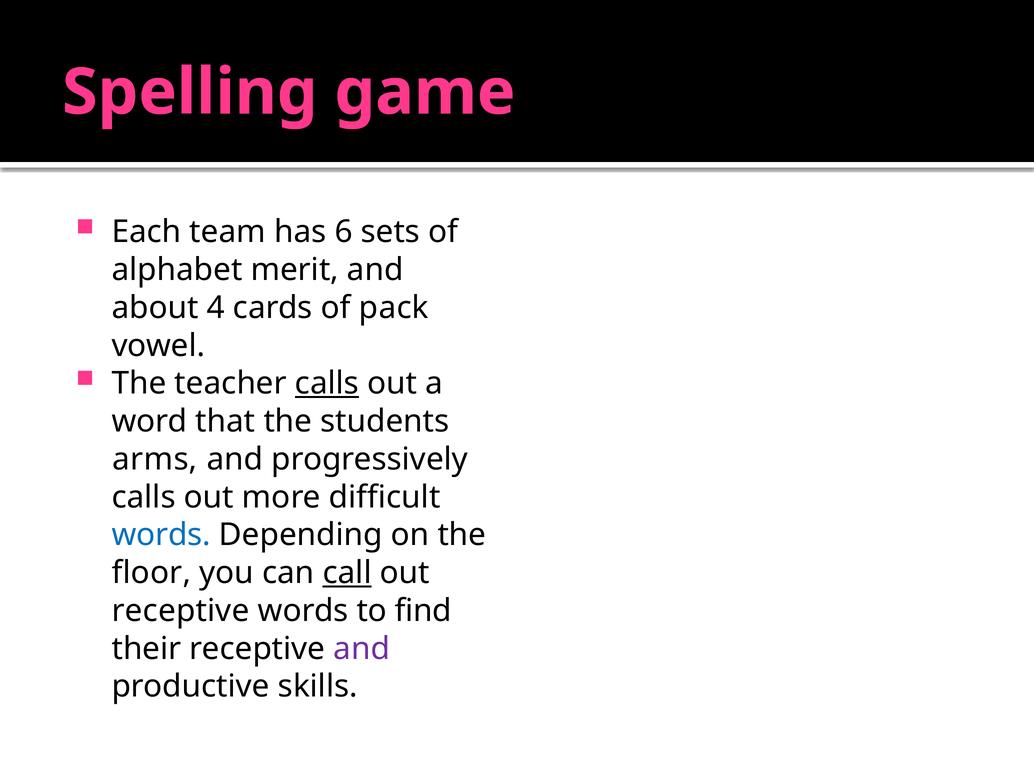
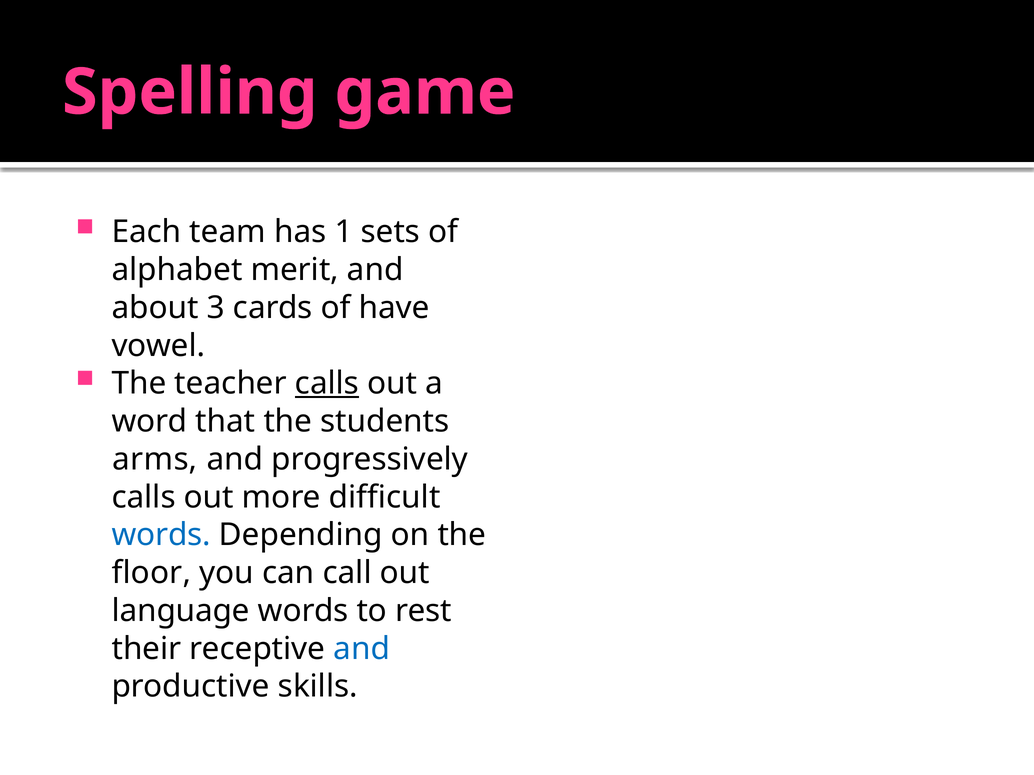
6: 6 -> 1 (344, 232)
4: 4 -> 3 (216, 308)
pack: pack -> have (394, 308)
call underline: present -> none (347, 573)
receptive: receptive -> language (181, 611)
find: find -> rest (423, 611)
and colour: purple -> blue (362, 649)
